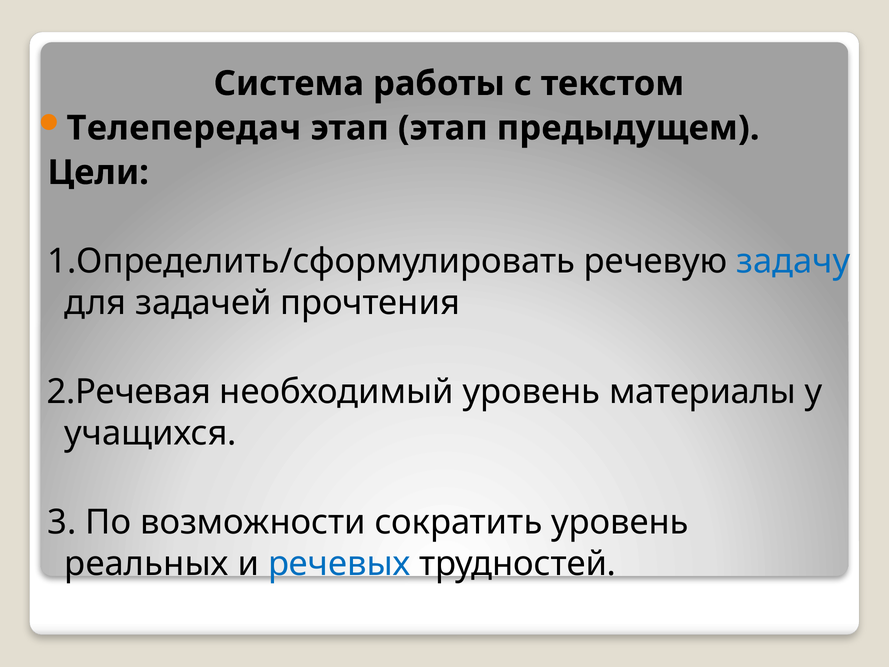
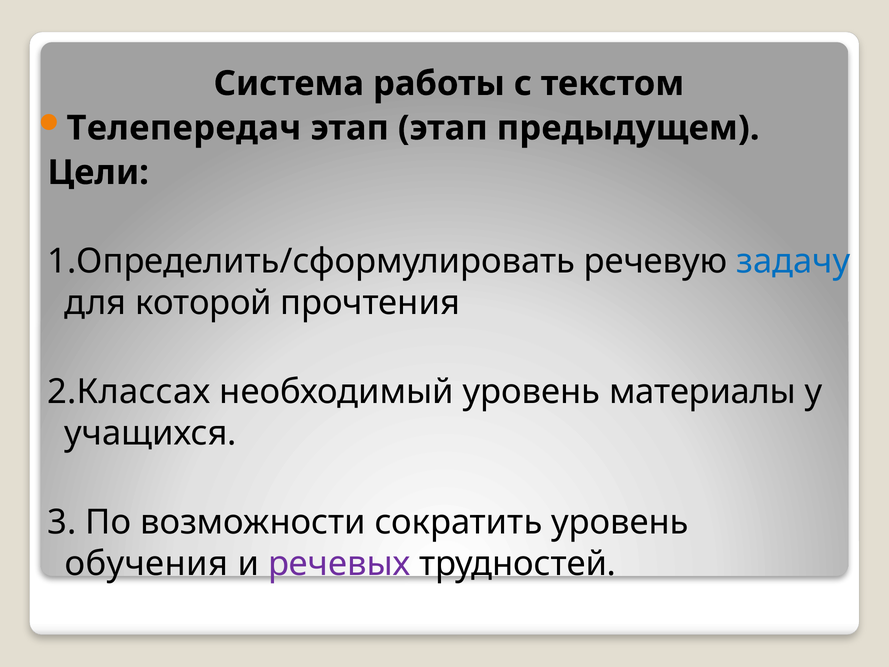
задачей: задачей -> которой (204, 303)
2.Речевая: 2.Речевая -> 2.Классах (129, 392)
реальных: реальных -> обучения (146, 564)
речевых colour: blue -> purple (339, 564)
